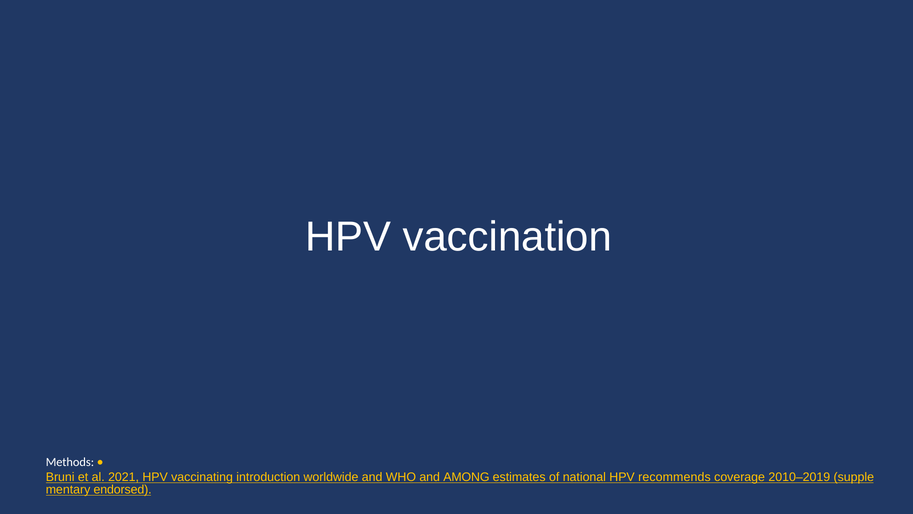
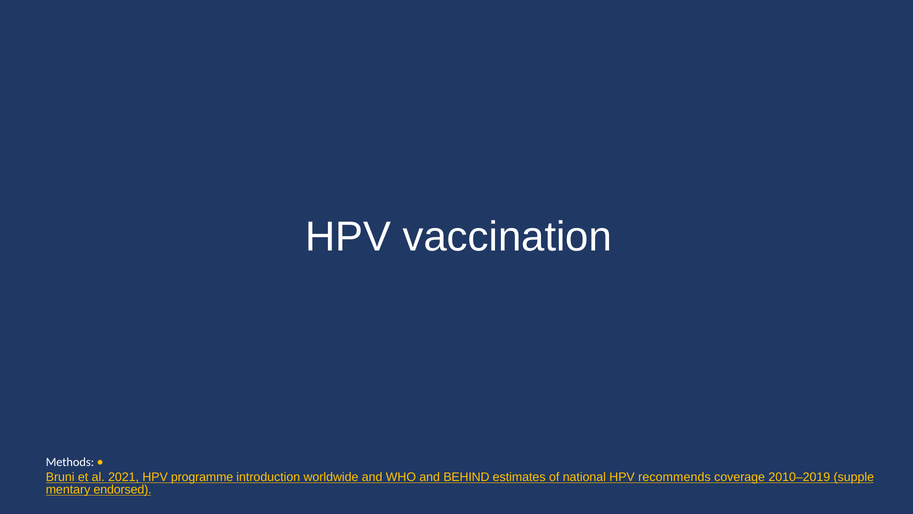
vaccinating: vaccinating -> programme (202, 477)
AMONG: AMONG -> BEHIND (466, 477)
